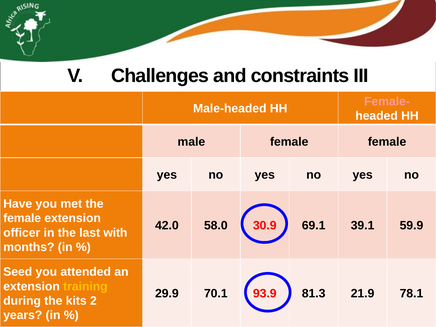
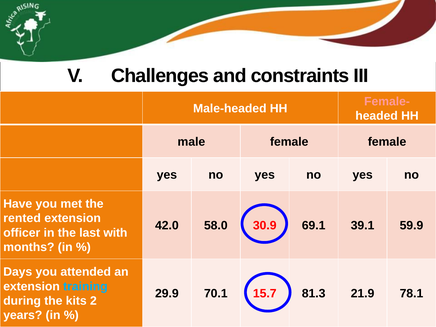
female: female -> rented (22, 218)
Seed: Seed -> Days (18, 272)
training colour: yellow -> light blue (85, 286)
93.9: 93.9 -> 15.7 (265, 294)
